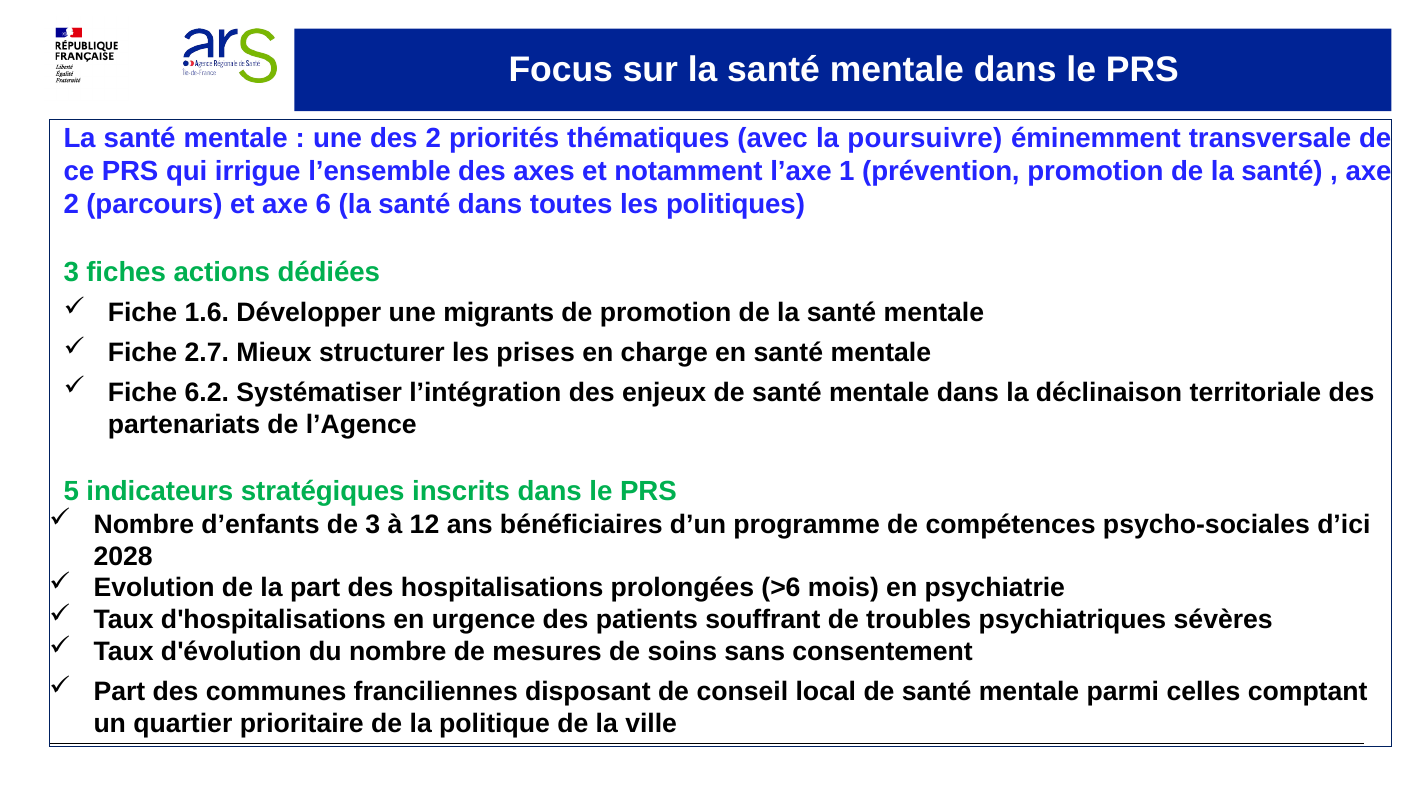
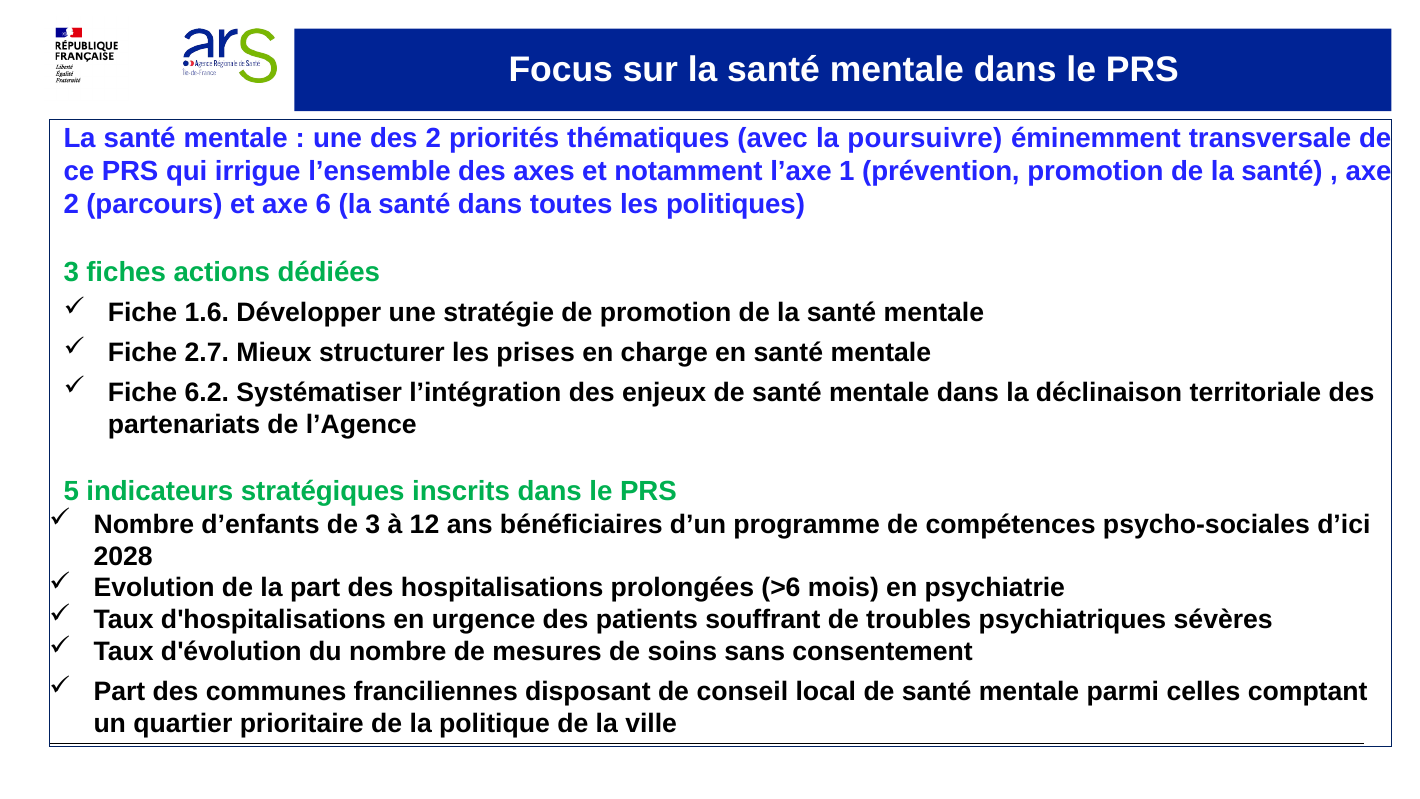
migrants: migrants -> stratégie (499, 313)
